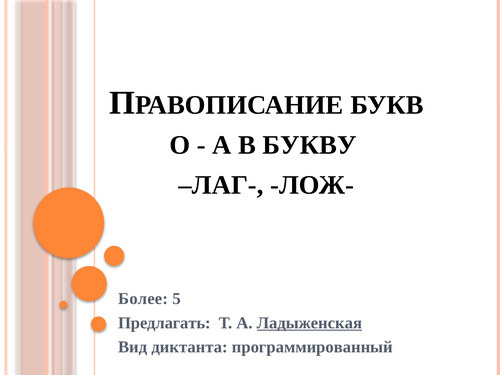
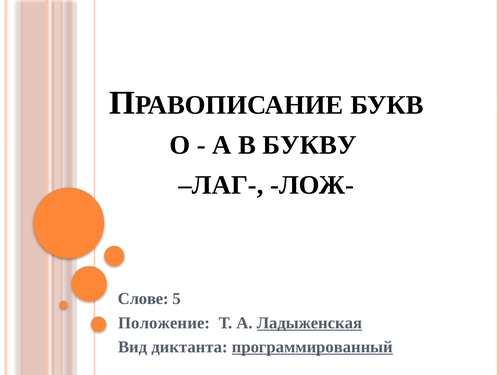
Более: Более -> Слове (143, 299)
Предлагать: Предлагать -> Положение (164, 323)
программированный underline: none -> present (312, 347)
